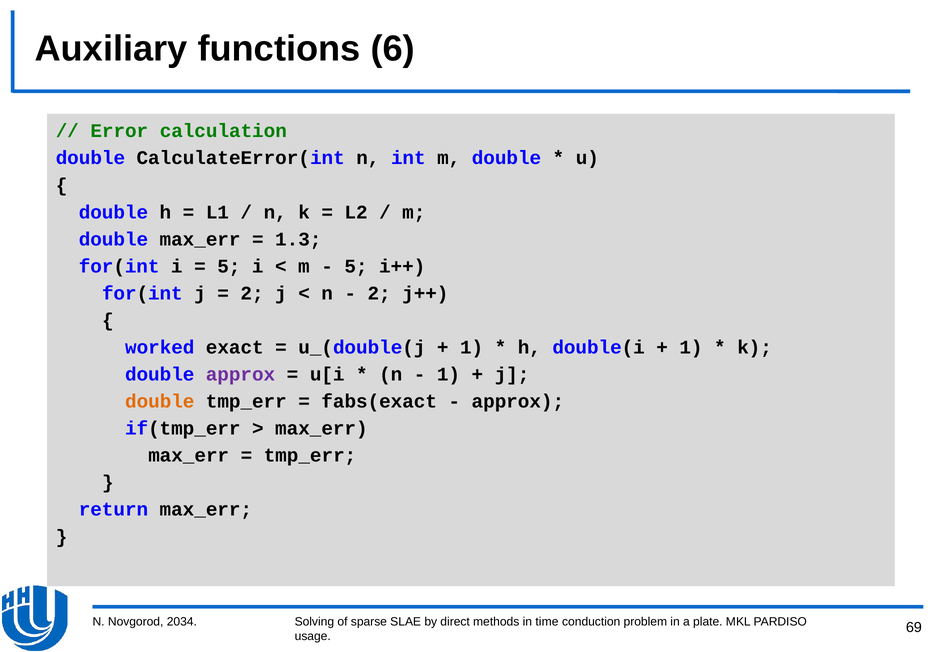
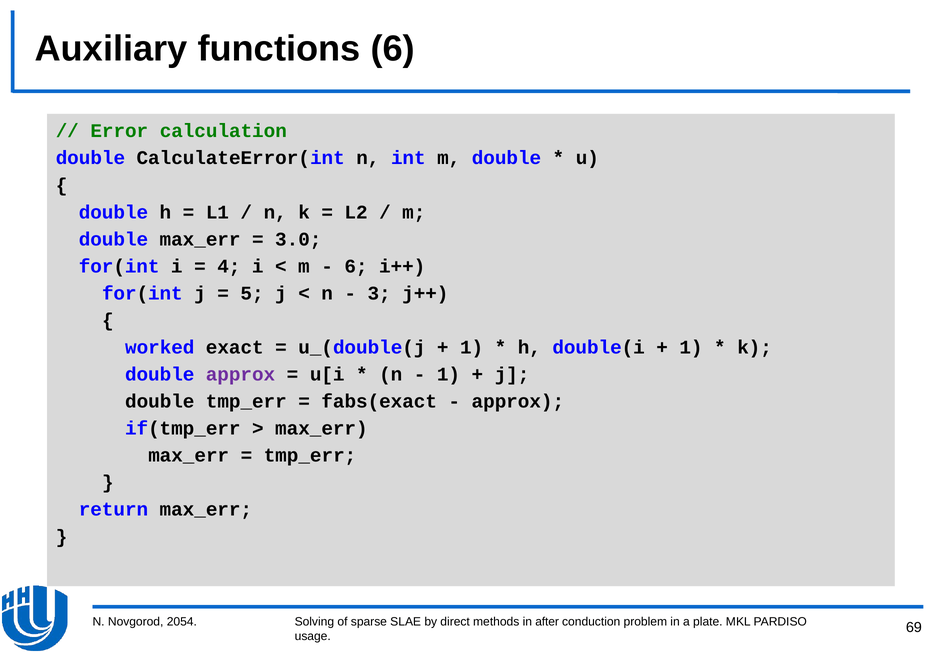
1.3: 1.3 -> 3.0 (298, 239)
5: 5 -> 4 (229, 266)
5: 5 -> 6 (356, 266)
2: 2 -> 5 (252, 293)
2: 2 -> 3 (379, 293)
double colour: orange -> black (160, 402)
2034: 2034 -> 2054 (182, 622)
time: time -> after (547, 622)
